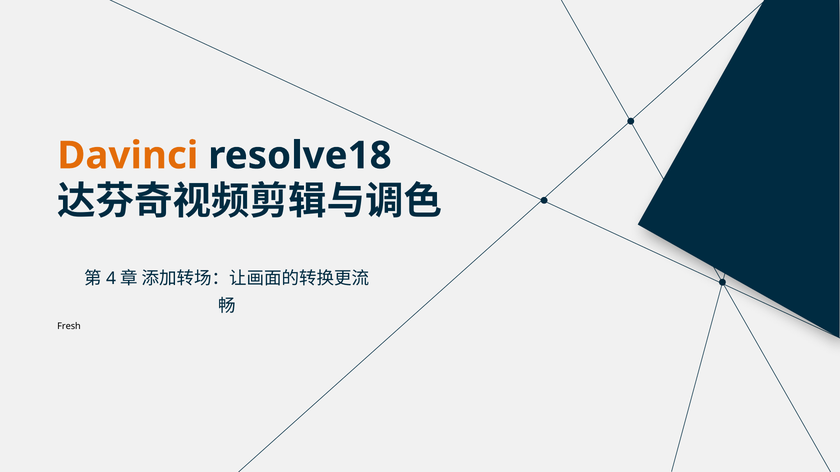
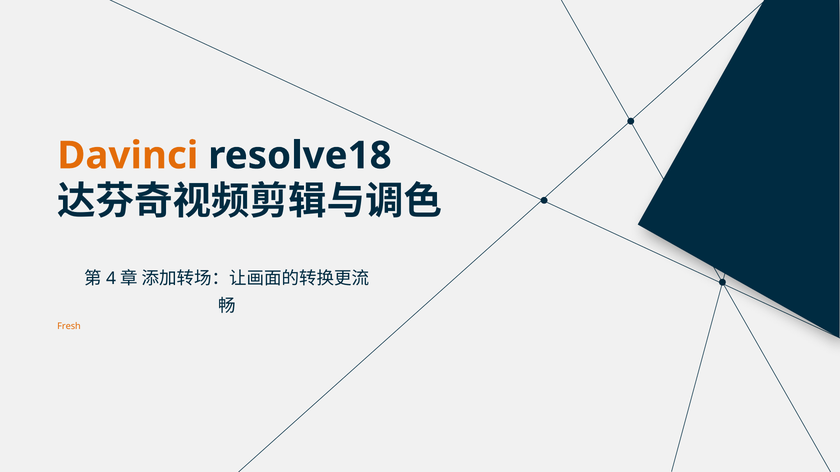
Fresh colour: black -> orange (69, 327)
